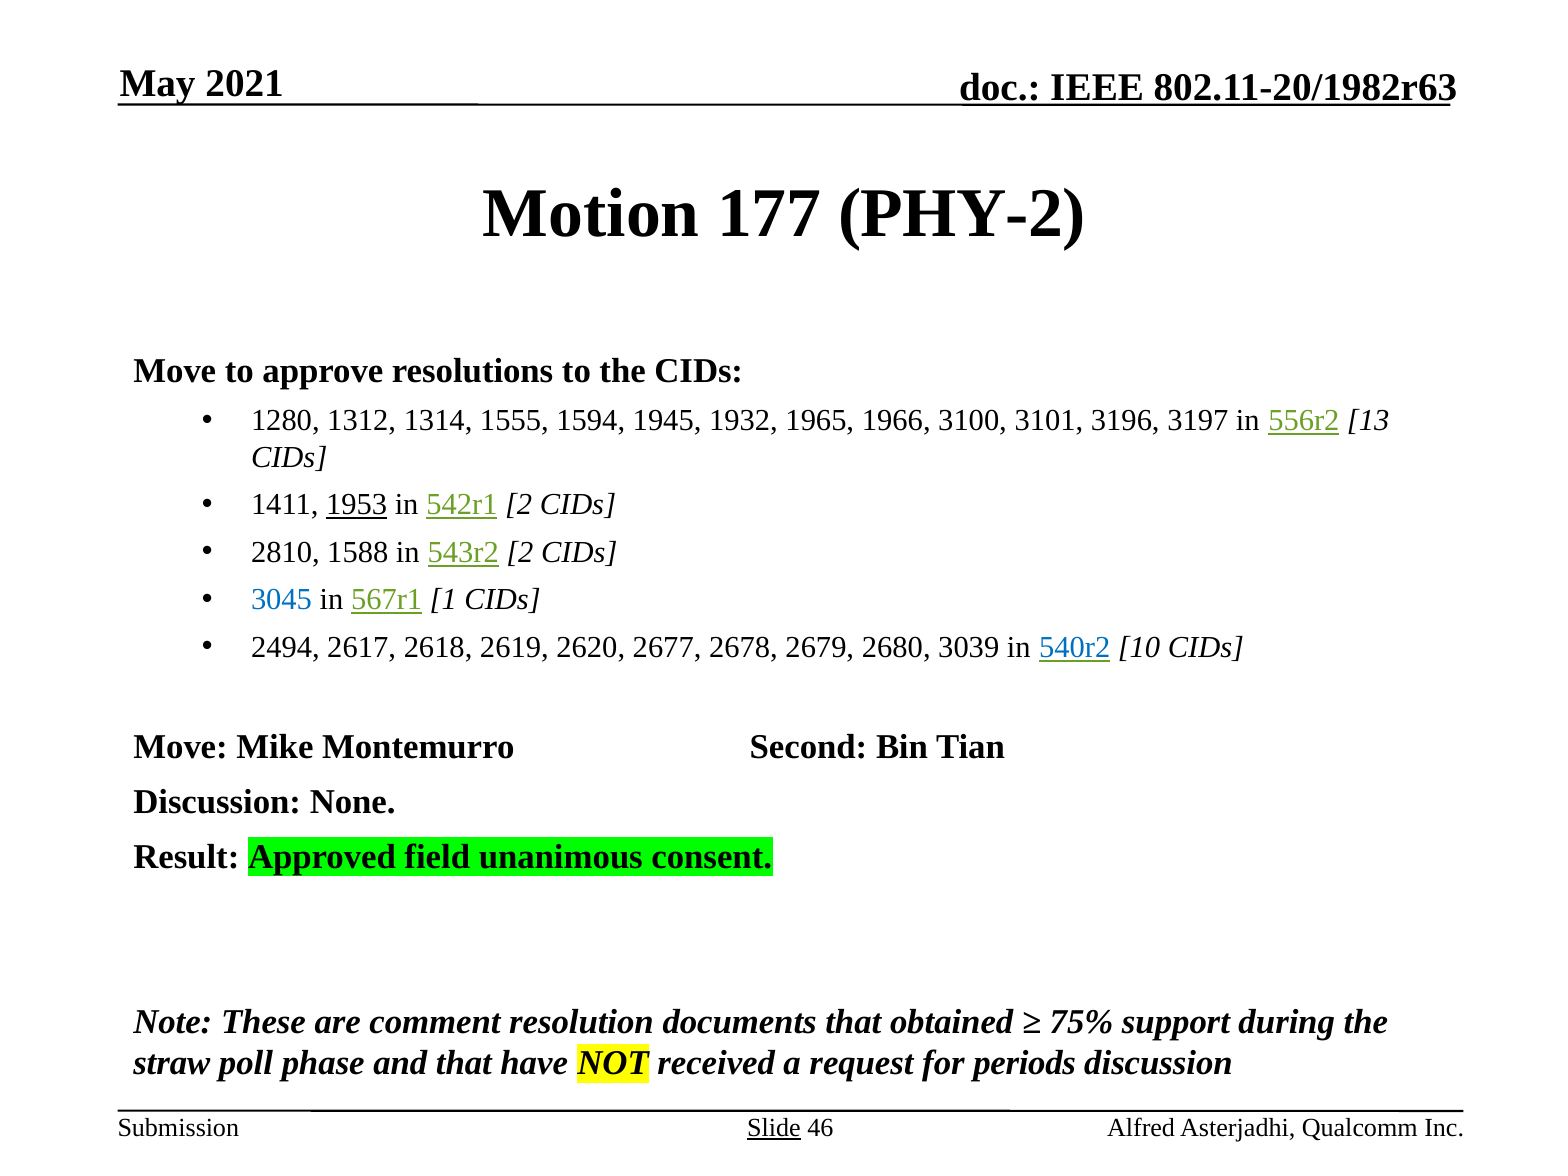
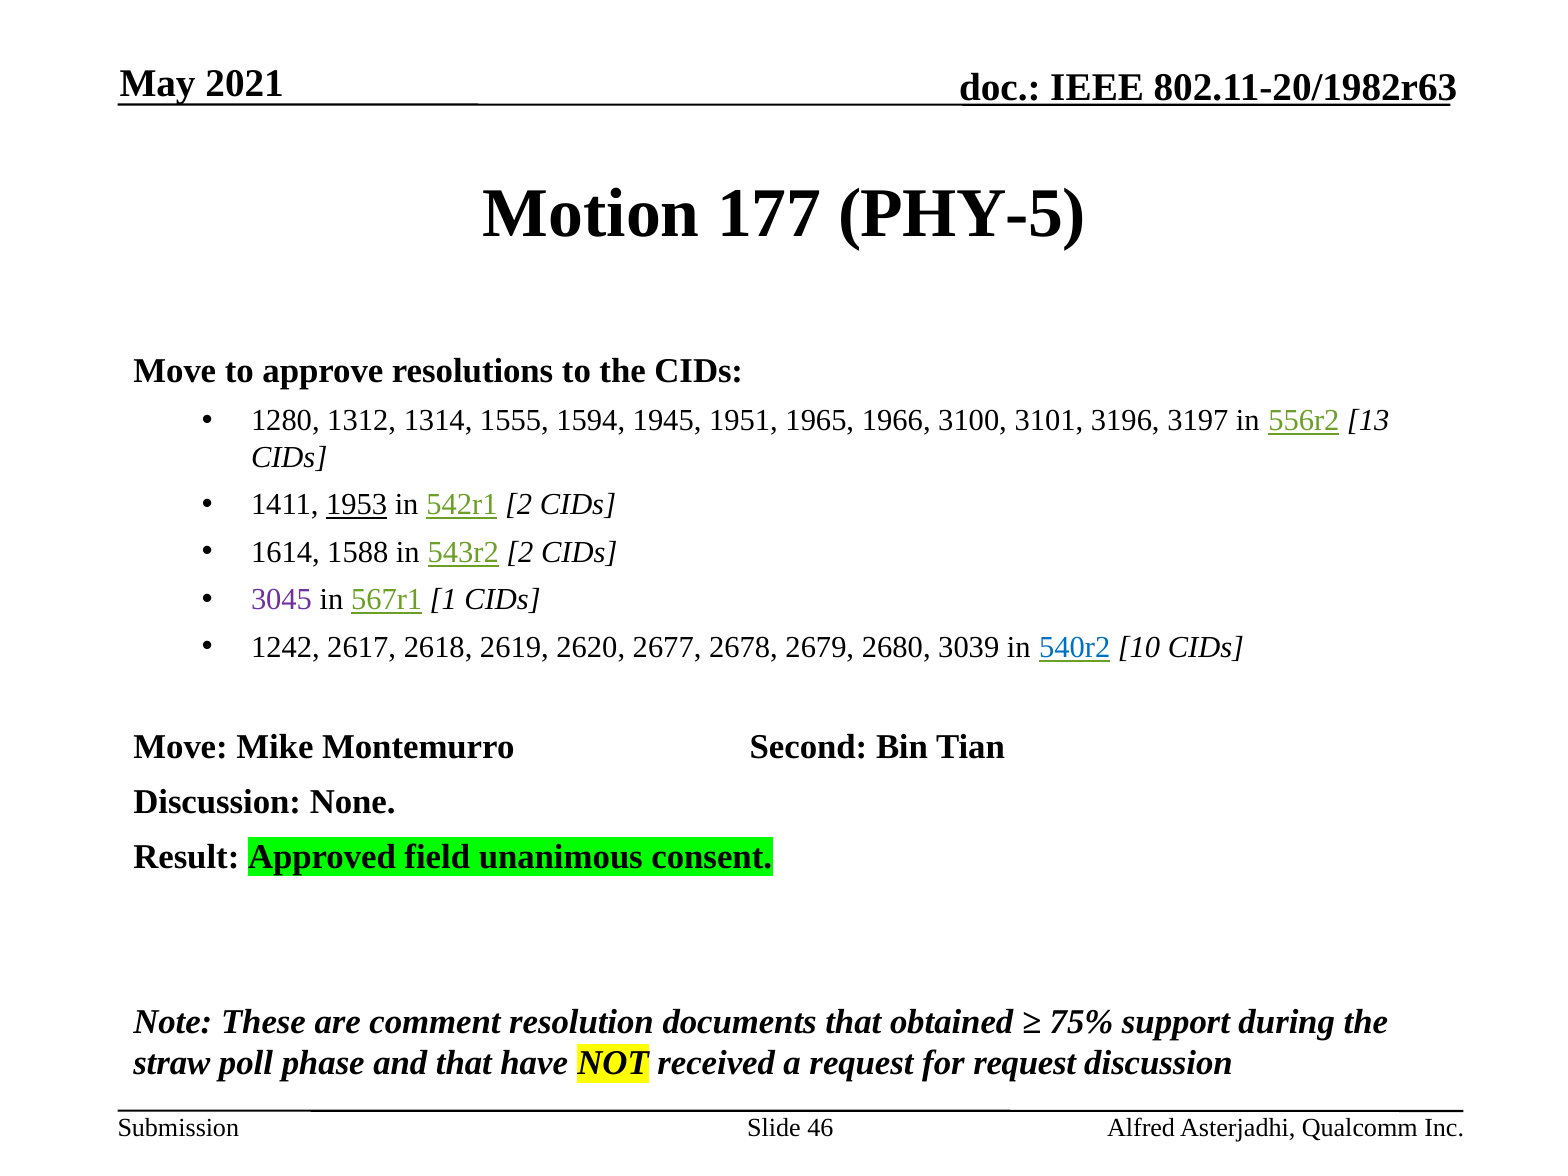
PHY-2: PHY-2 -> PHY-5 (962, 214)
1932: 1932 -> 1951 (744, 421)
2810: 2810 -> 1614 (285, 552)
3045 colour: blue -> purple (281, 600)
2494: 2494 -> 1242 (285, 647)
for periods: periods -> request (1025, 1063)
Slide underline: present -> none (774, 1128)
